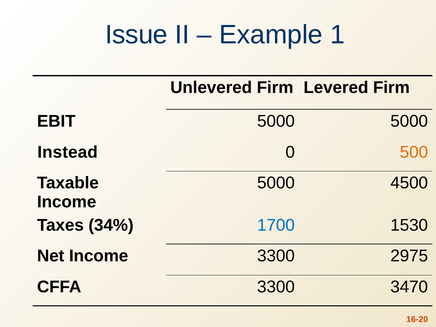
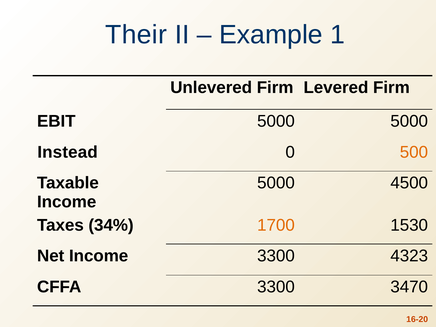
Issue: Issue -> Their (136, 35)
1700 colour: blue -> orange (276, 225)
2975: 2975 -> 4323 (409, 256)
